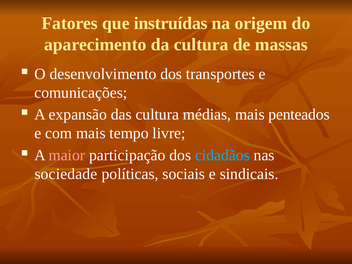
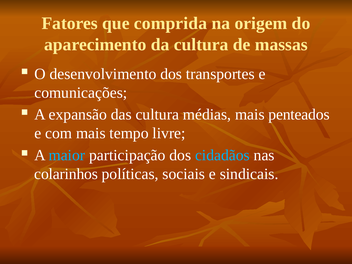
instruídas: instruídas -> comprida (171, 23)
maior colour: pink -> light blue (67, 155)
sociedade: sociedade -> colarinhos (66, 174)
